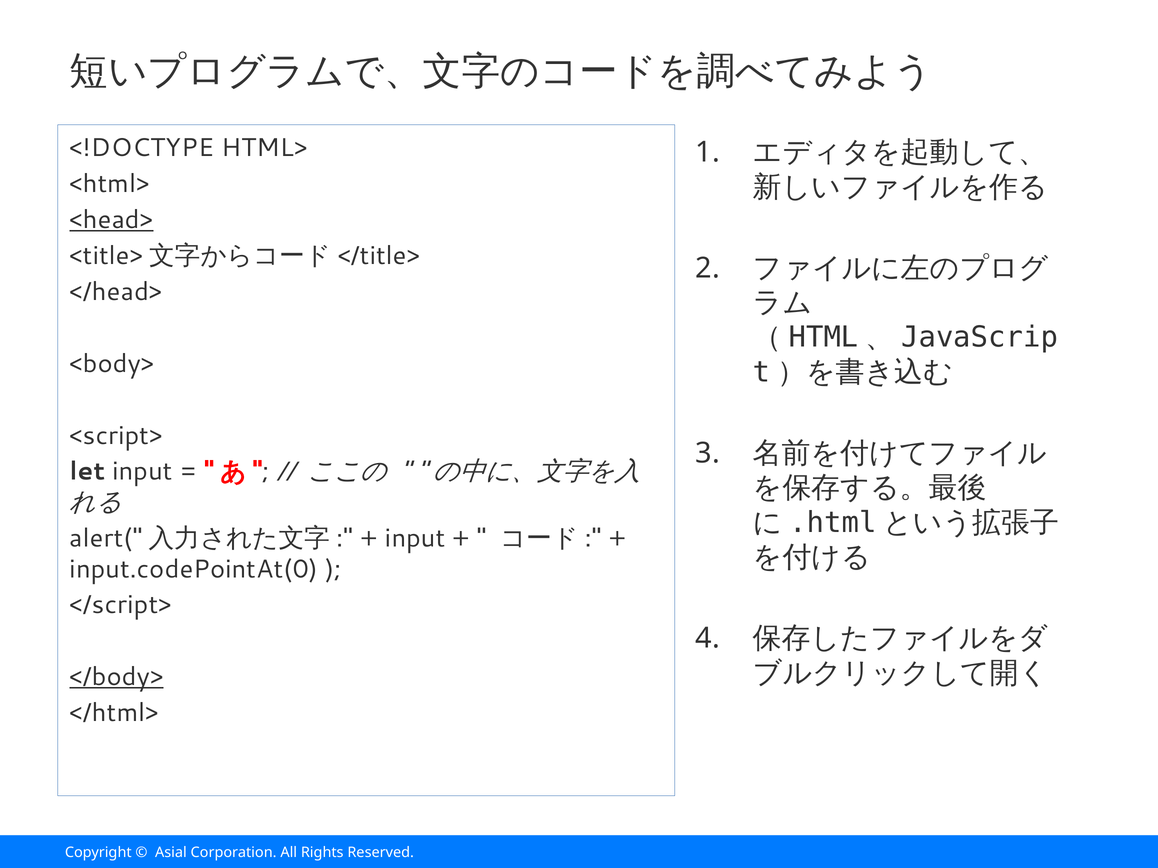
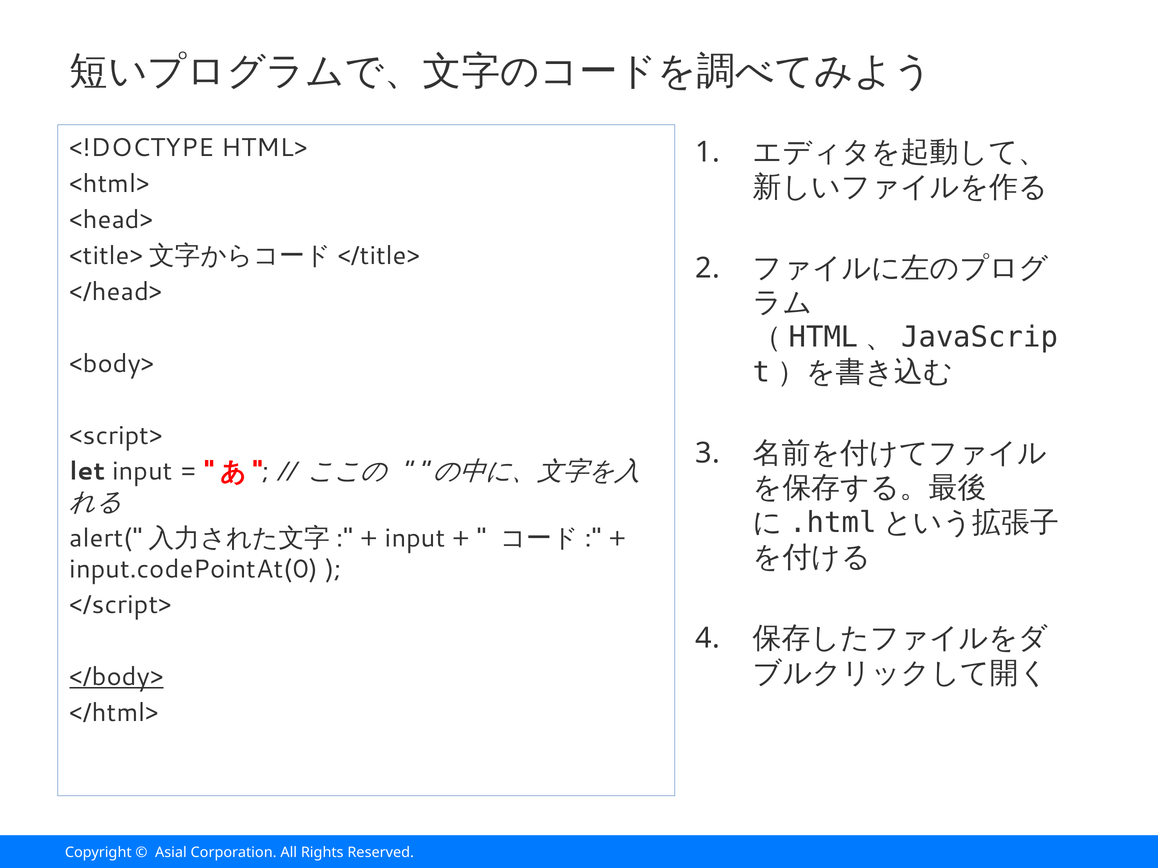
<head> underline: present -> none (111, 220)
